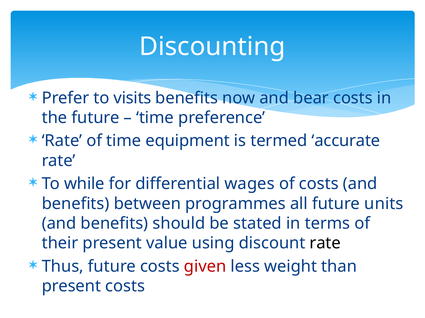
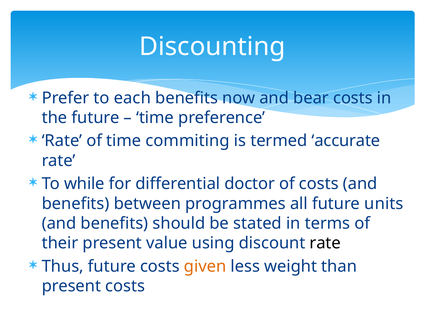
visits: visits -> each (132, 98)
equipment: equipment -> commiting (188, 141)
wages: wages -> doctor (250, 184)
given colour: red -> orange (205, 267)
